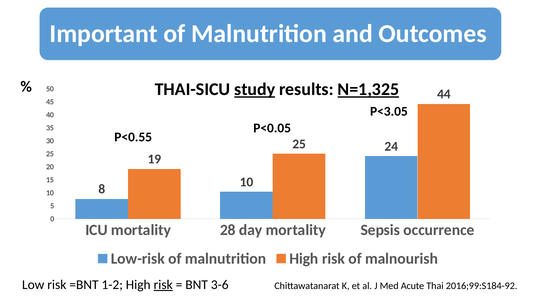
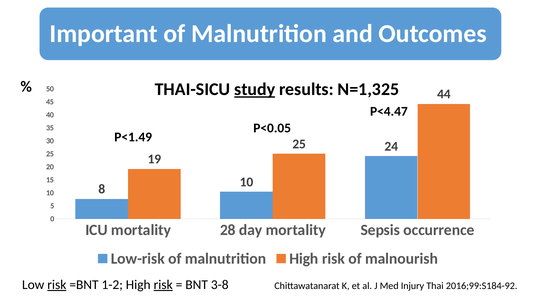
N=1,325 underline: present -> none (368, 89)
P<3.05: P<3.05 -> P<4.47 (389, 112)
P<0.55: P<0.55 -> P<1.49 (133, 137)
risk underline: none -> present (57, 285)
3-6: 3-6 -> 3-8 (220, 285)
Acute: Acute -> Injury (412, 286)
